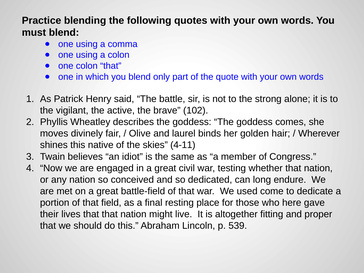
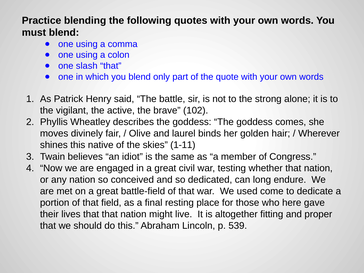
one colon: colon -> slash (87, 66)
4-11: 4-11 -> 1-11 (183, 145)
